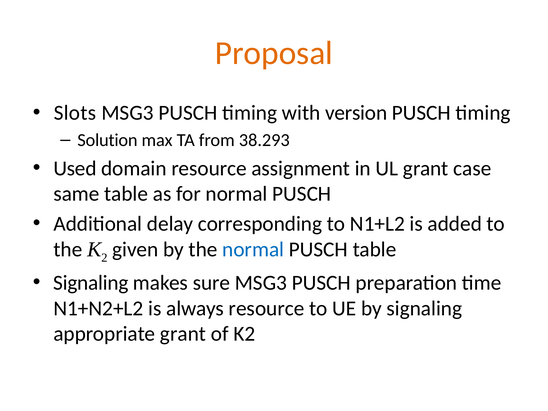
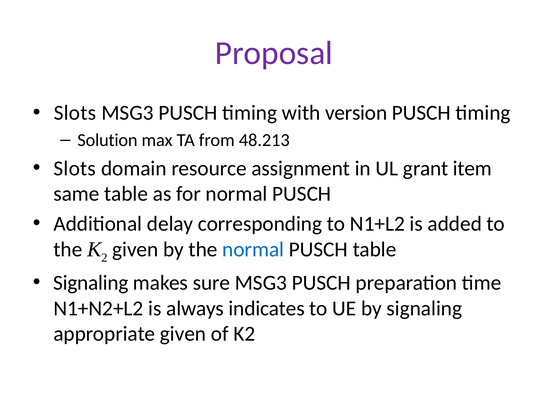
Proposal colour: orange -> purple (274, 53)
38.293: 38.293 -> 48.213 (264, 140)
Used: Used -> Slots (75, 168)
case: case -> item (472, 168)
always resource: resource -> indicates (267, 308)
appropriate grant: grant -> given (183, 334)
